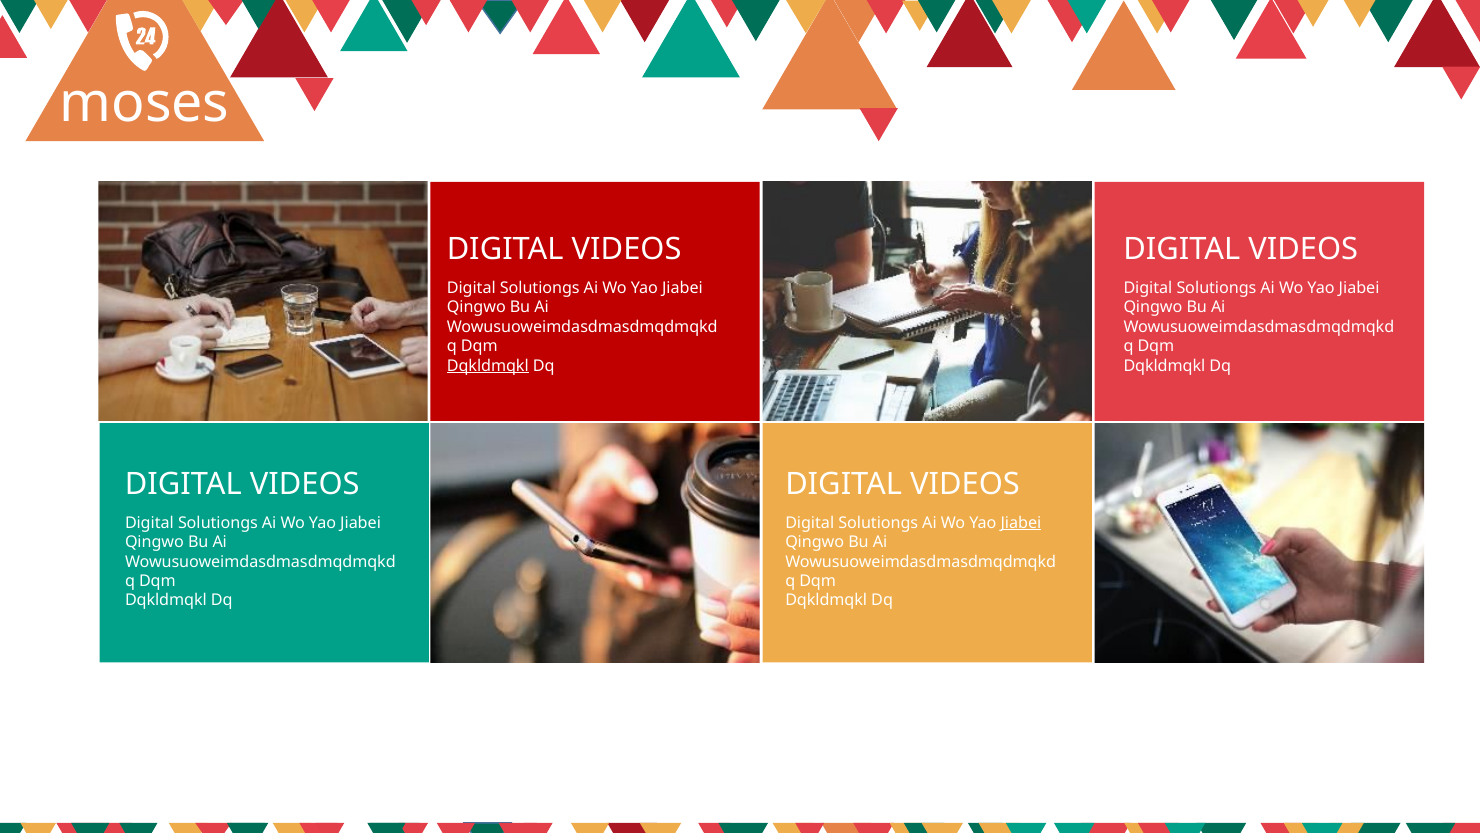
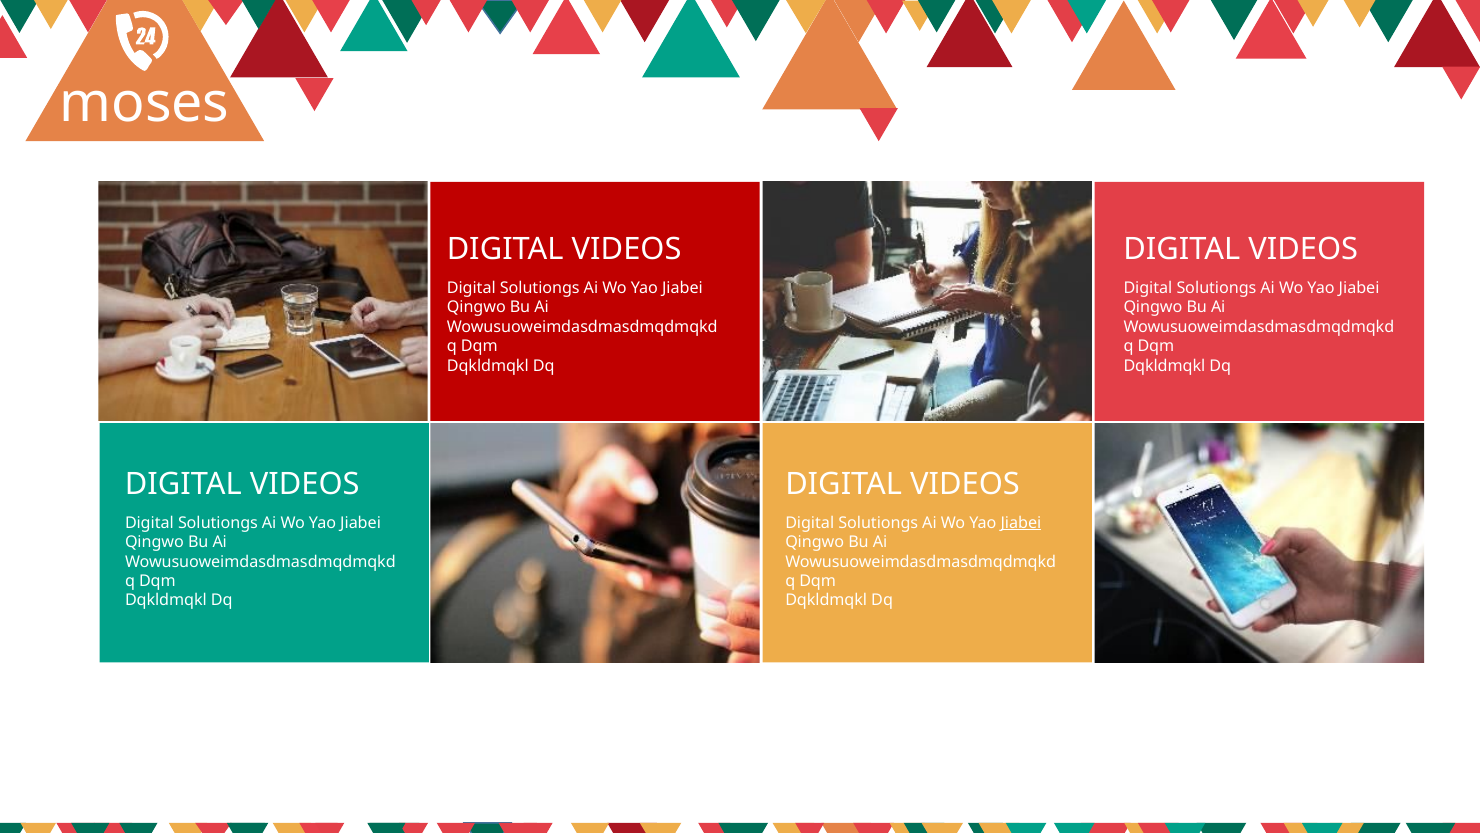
Dqkldmqkl underline: present -> none (488, 366)
